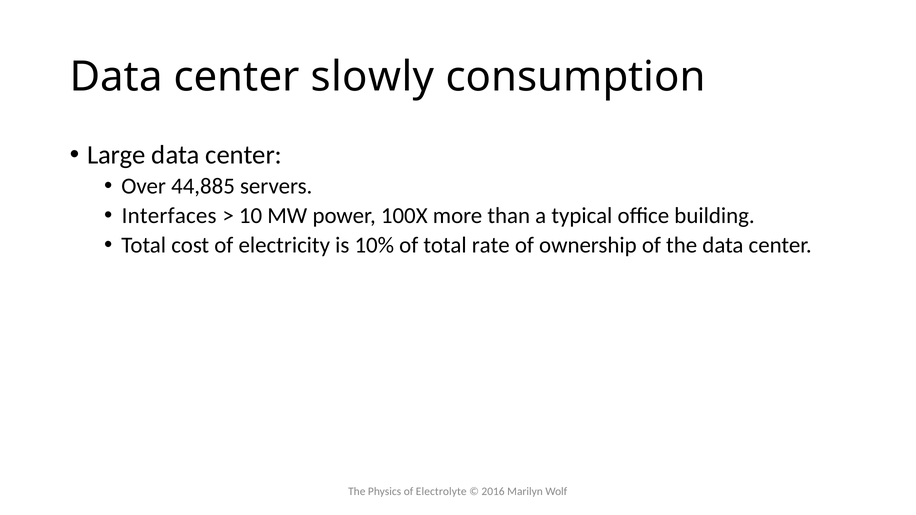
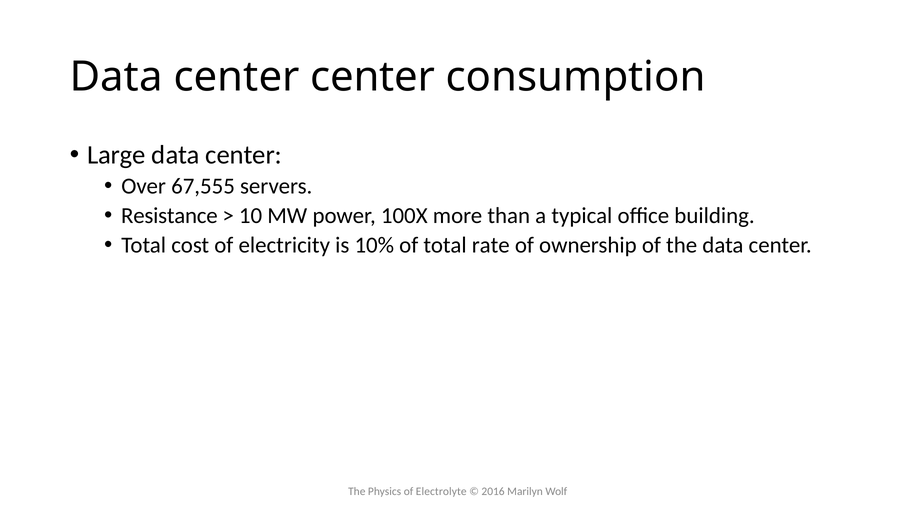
center slowly: slowly -> center (373, 77)
44,885: 44,885 -> 67,555 (203, 186)
Interfaces: Interfaces -> Resistance (169, 216)
